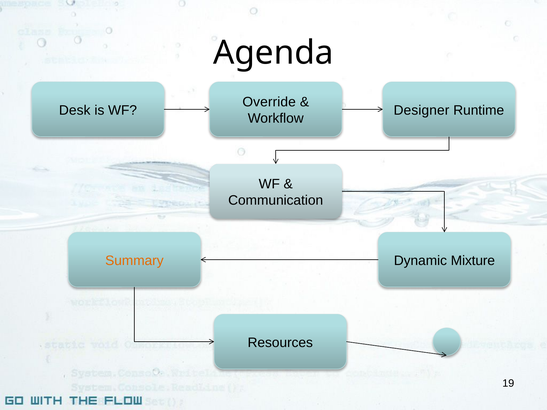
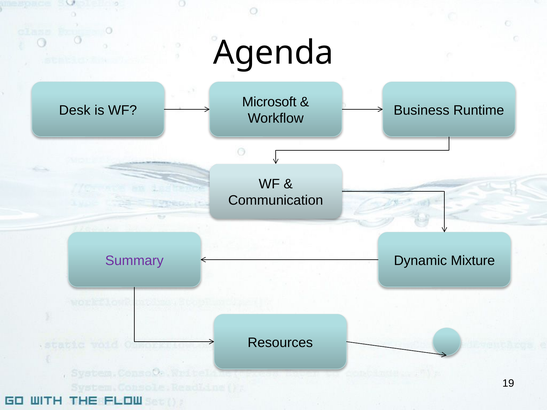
Override: Override -> Microsoft (269, 102)
Designer: Designer -> Business (422, 110)
Summary colour: orange -> purple (134, 261)
